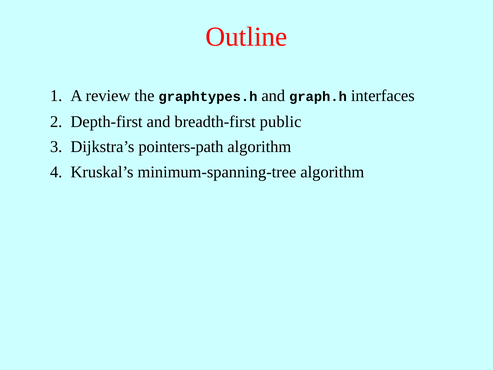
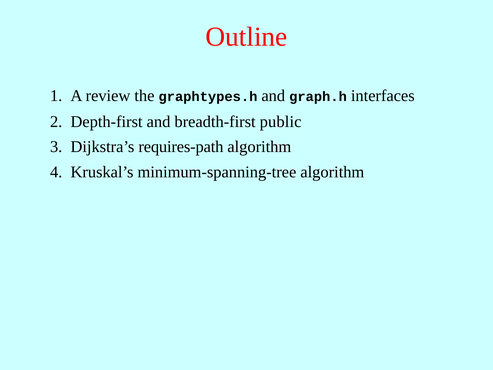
pointers-path: pointers-path -> requires-path (181, 147)
